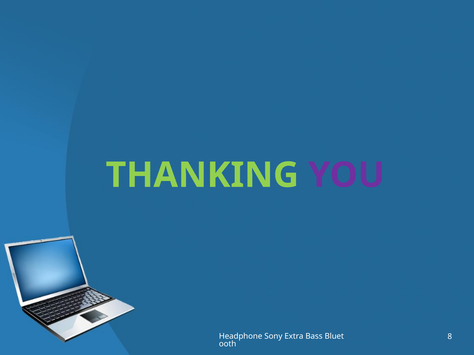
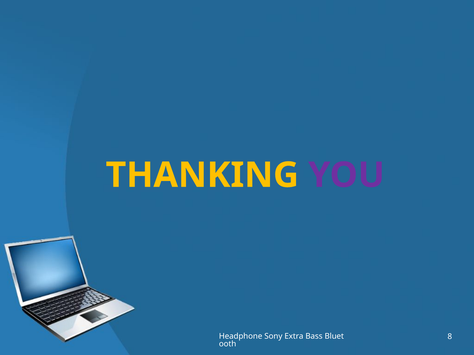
THANKING colour: light green -> yellow (202, 175)
